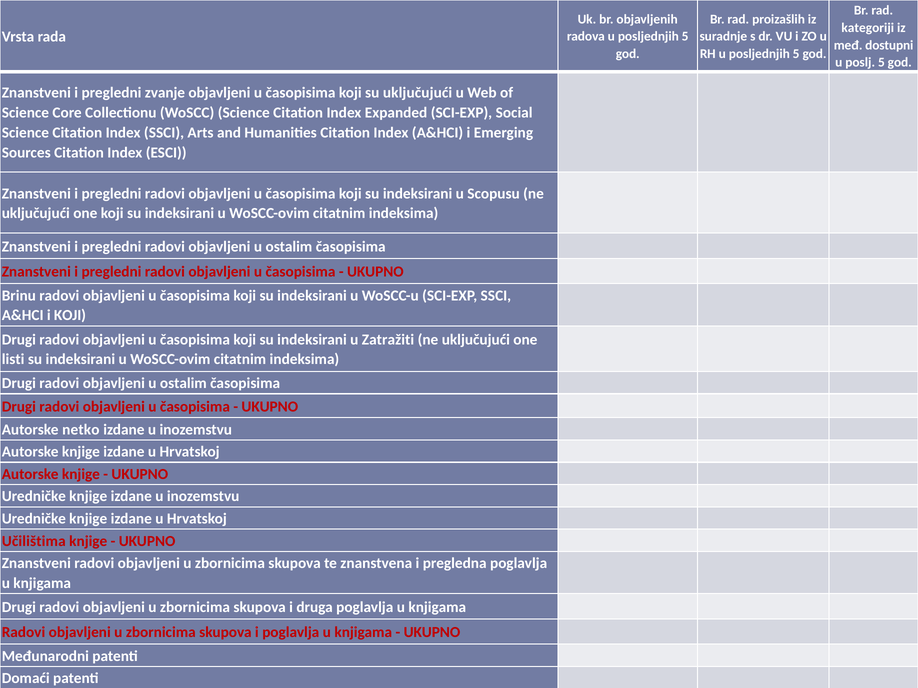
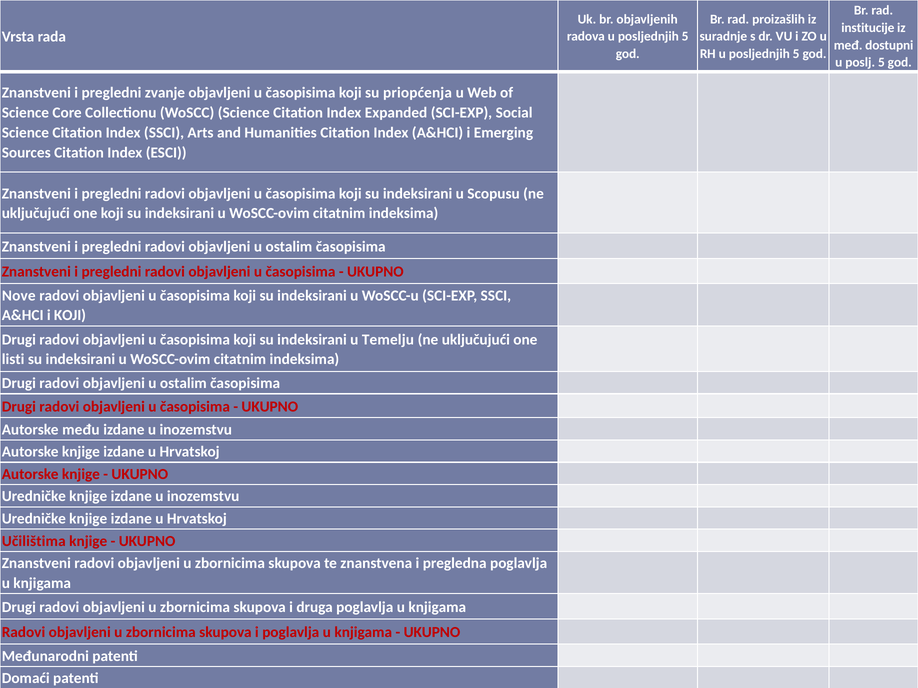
kategoriji: kategoriji -> institucije (868, 28)
su uključujući: uključujući -> priopćenja (418, 93)
Brinu: Brinu -> Nove (19, 296)
Zatražiti: Zatražiti -> Temelju (388, 340)
netko: netko -> među (81, 430)
